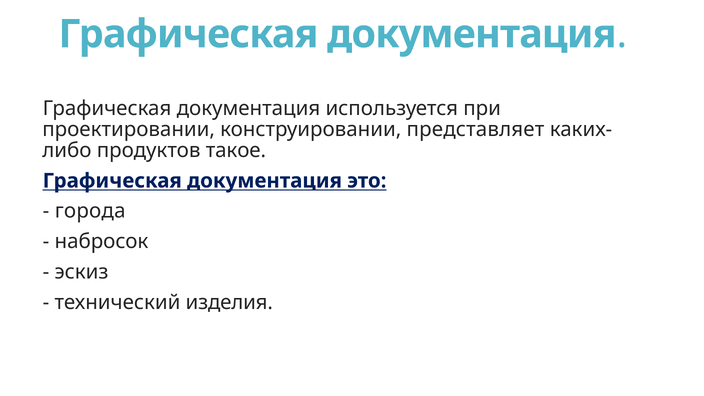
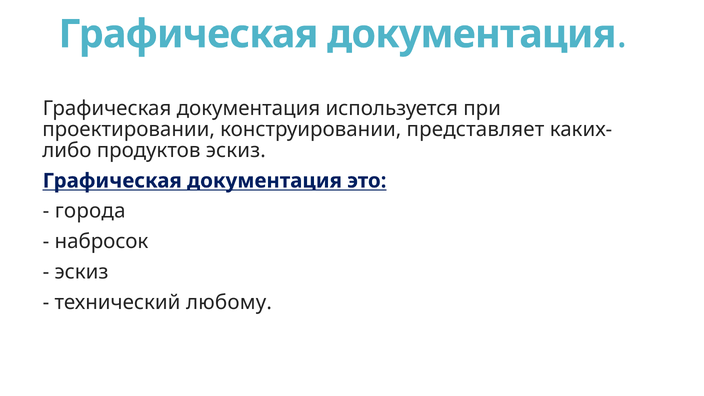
продуктов такое: такое -> эскиз (236, 150)
изделия: изделия -> любому (229, 303)
